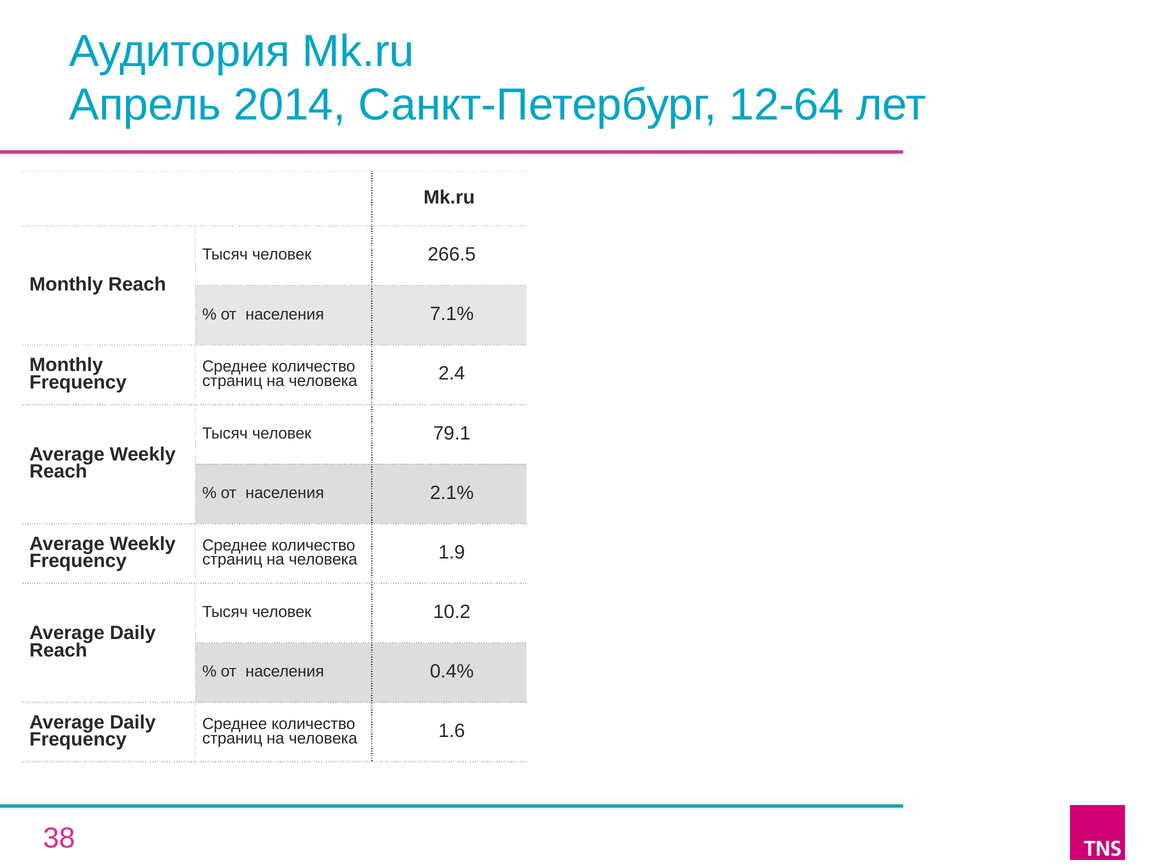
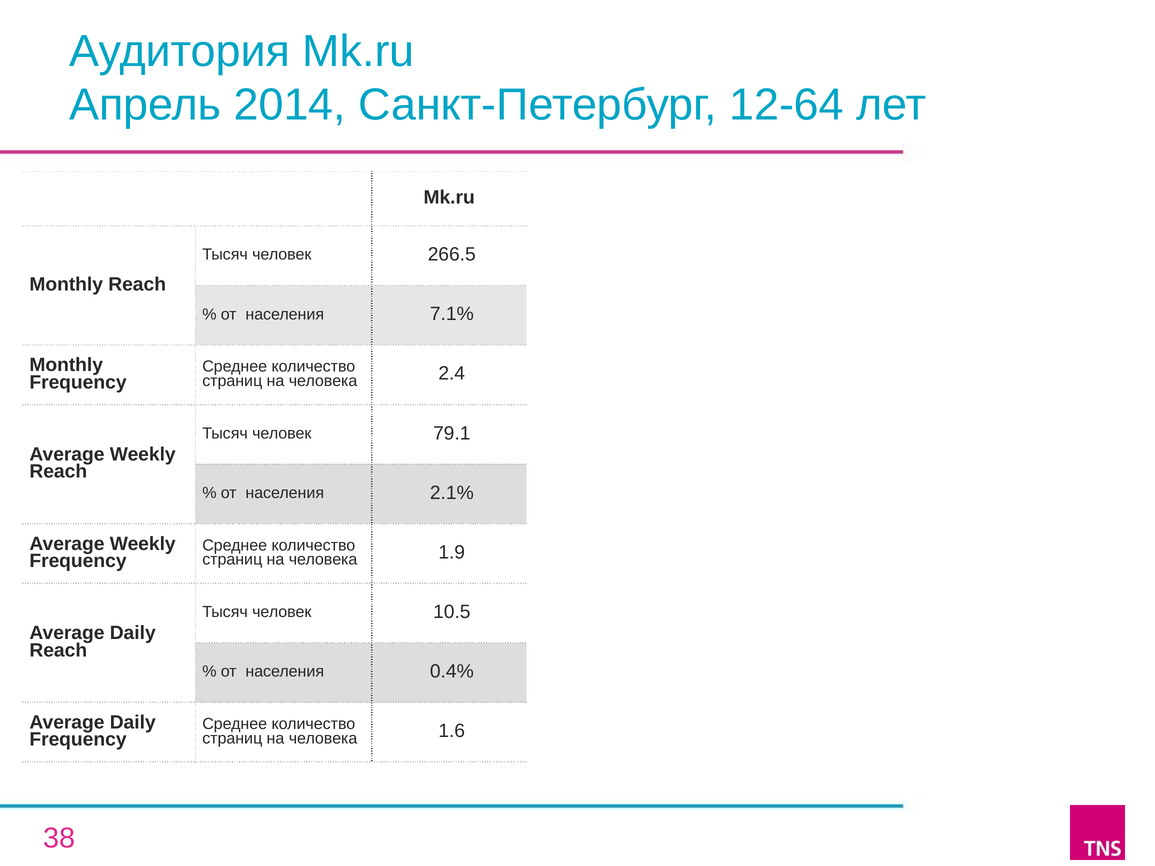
10.2: 10.2 -> 10.5 (452, 612)
